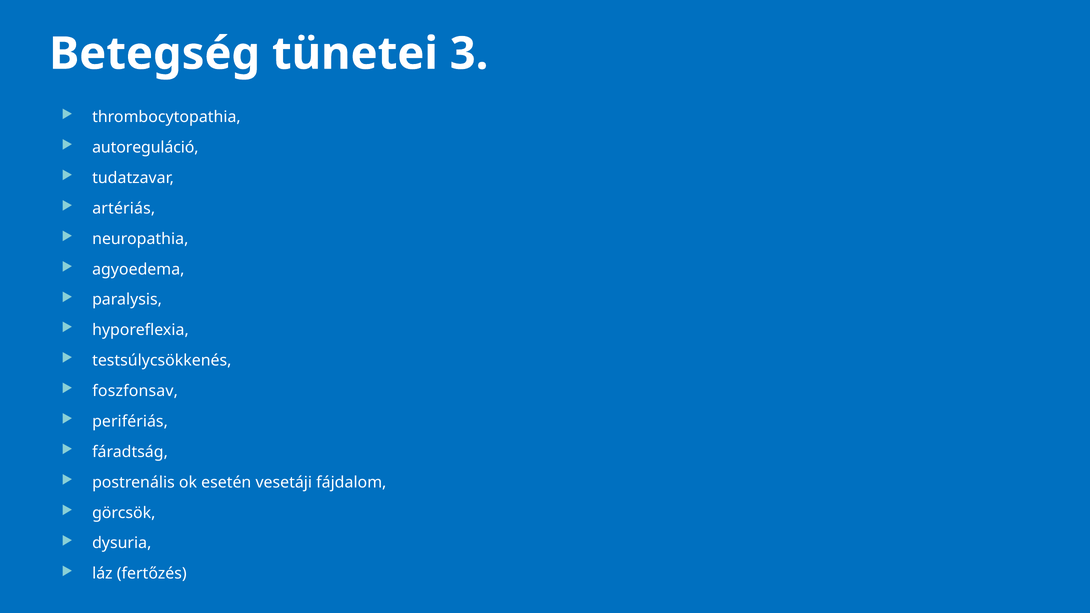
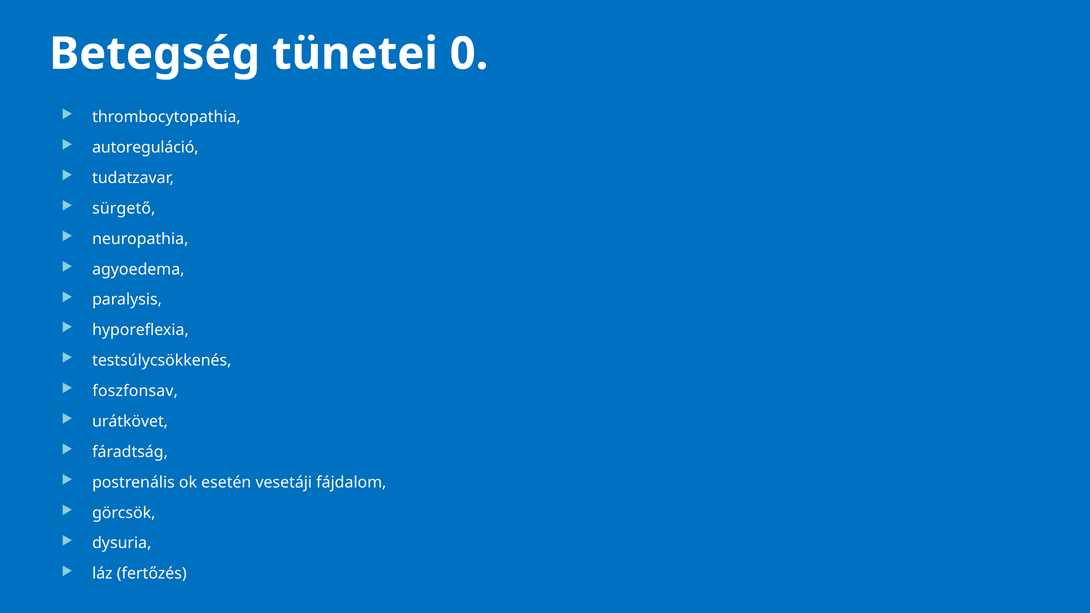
3: 3 -> 0 (469, 54)
artériás: artériás -> sürgető (124, 208)
perifériás: perifériás -> urátkövet (130, 422)
